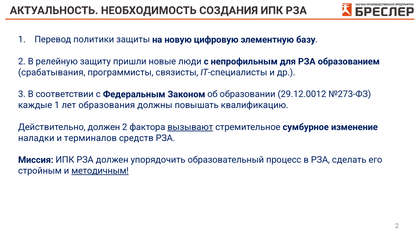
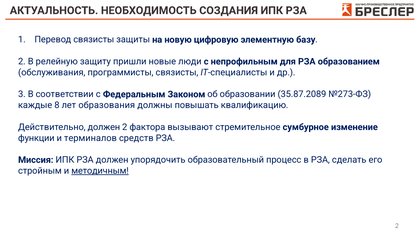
Перевод политики: политики -> связисты (94, 40)
срабатывания: срабатывания -> обслуживания (52, 72)
29.12.0012: 29.12.0012 -> 35.87.2089 (302, 94)
каждые 1: 1 -> 8 (57, 105)
вызывают underline: present -> none (190, 127)
наладки: наладки -> функции (36, 138)
